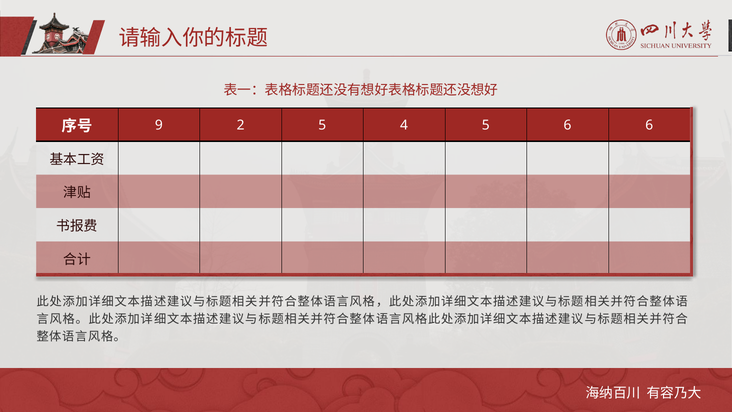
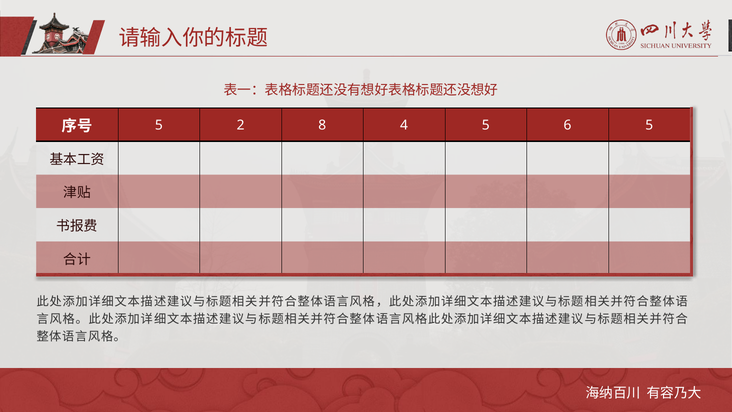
9: 9 -> 5 (159, 125)
2 5: 5 -> 8 (322, 125)
6 6: 6 -> 5 (649, 125)
